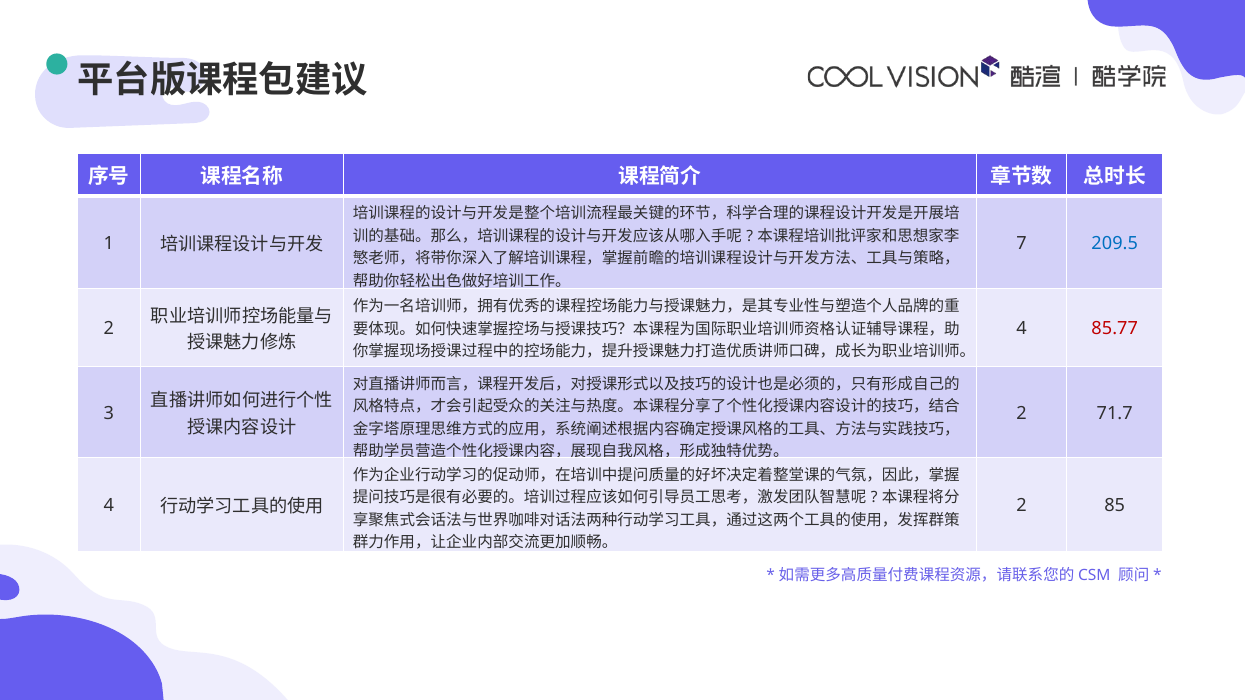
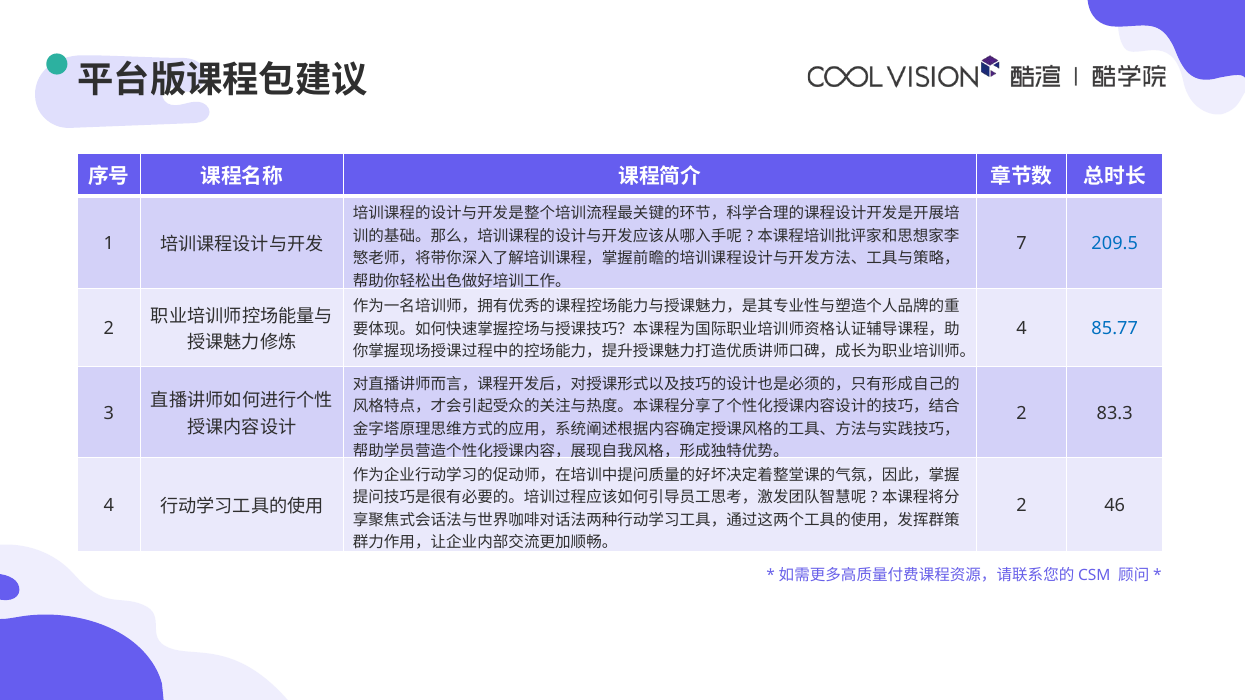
85.77 colour: red -> blue (1115, 329)
71.7: 71.7 -> 83.3 (1115, 413)
85: 85 -> 46 (1115, 506)
